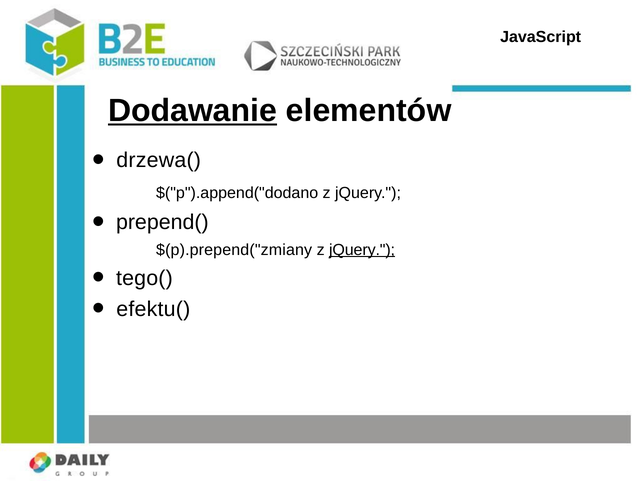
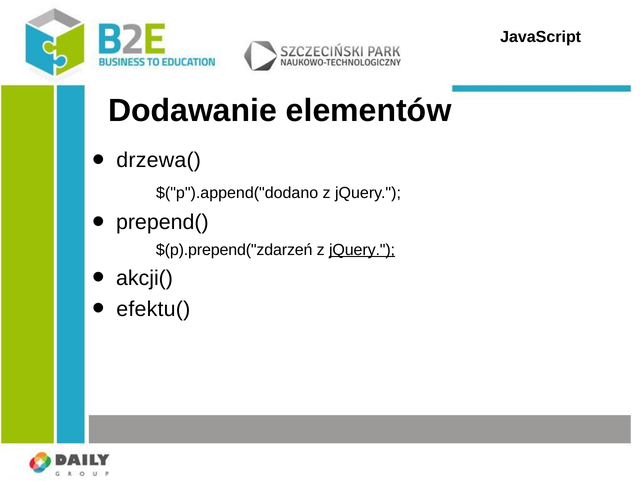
Dodawanie underline: present -> none (193, 111)
$(p).prepend("zmiany: $(p).prepend("zmiany -> $(p).prepend("zdarzeń (234, 250)
tego(: tego( -> akcji( (145, 278)
